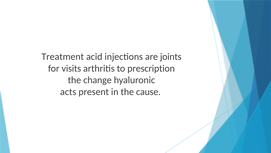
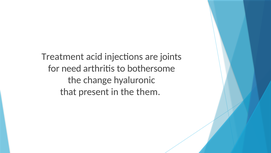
visits: visits -> need (71, 68)
prescription: prescription -> bothersome (151, 68)
acts: acts -> that (68, 92)
cause: cause -> them (148, 92)
